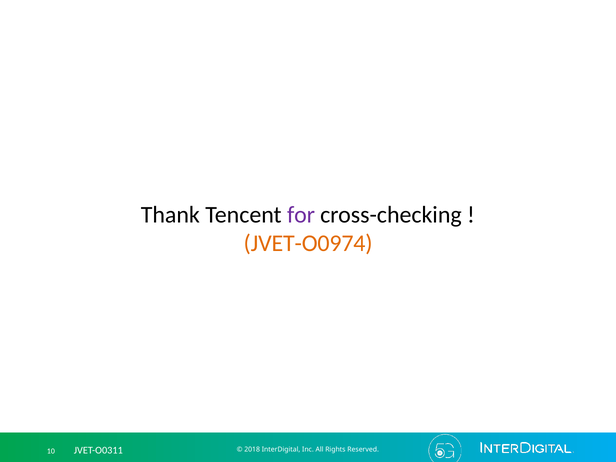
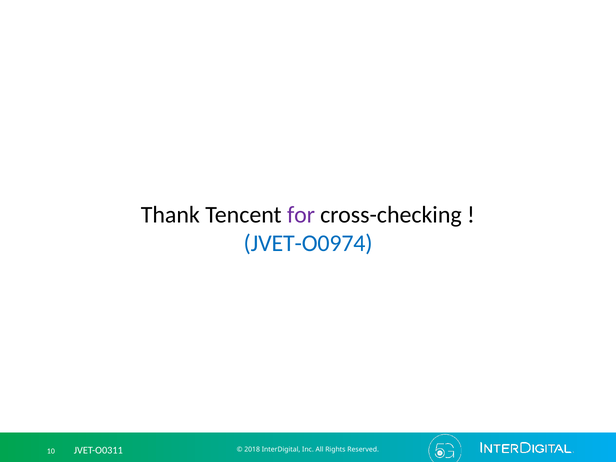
JVET-O0974 colour: orange -> blue (308, 244)
